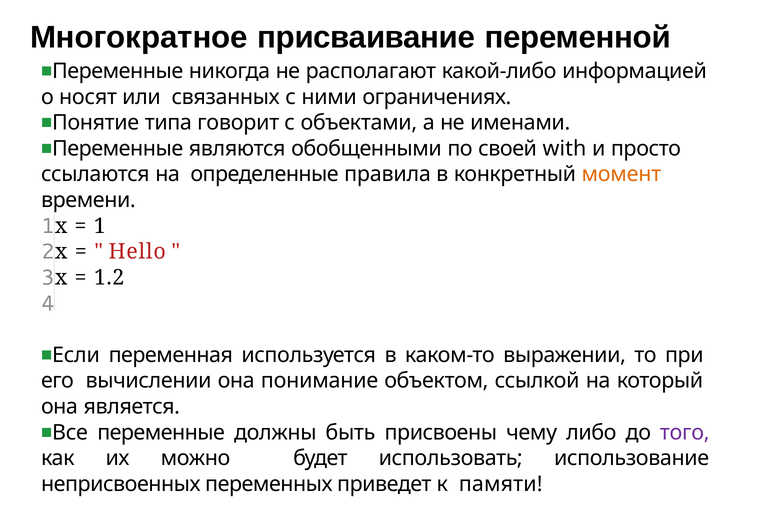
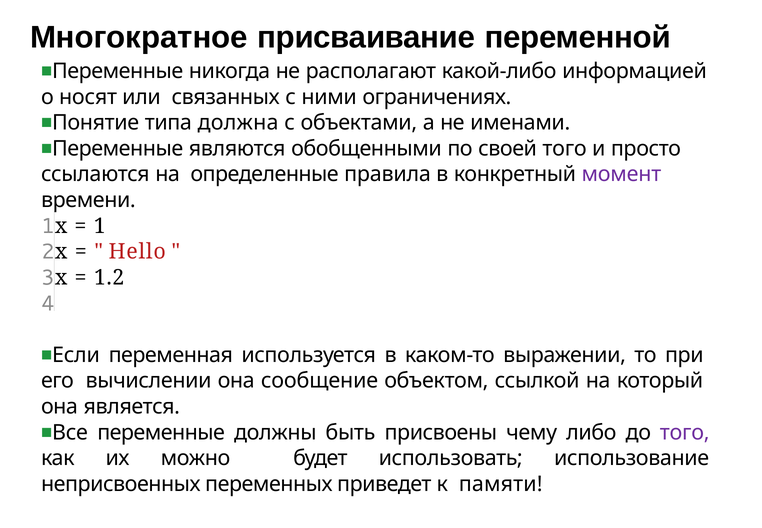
говорит: говорит -> должна (238, 123)
своей with: with -> того (565, 148)
момент colour: orange -> purple (621, 174)
понимание: понимание -> сообщение (320, 380)
